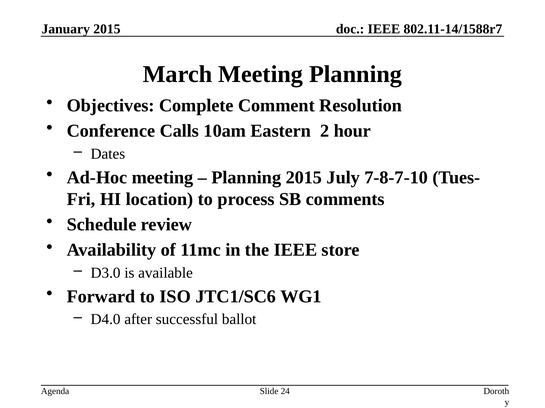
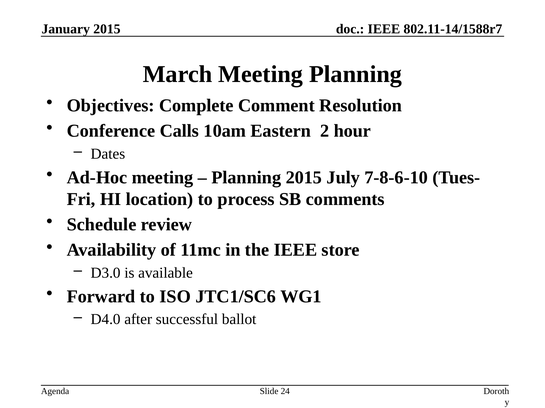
7-8-7-10: 7-8-7-10 -> 7-8-6-10 (396, 178)
